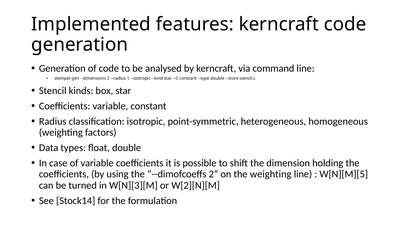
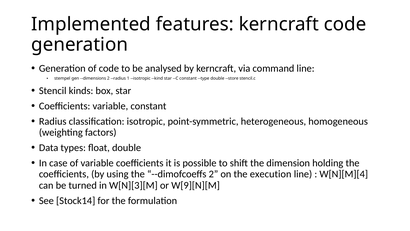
the weighting: weighting -> execution (271, 174)
W[N][M][5: W[N][M][5 -> W[N][M][4 (344, 174)
W[2][N][M: W[2][N][M -> W[9][N][M (196, 185)
